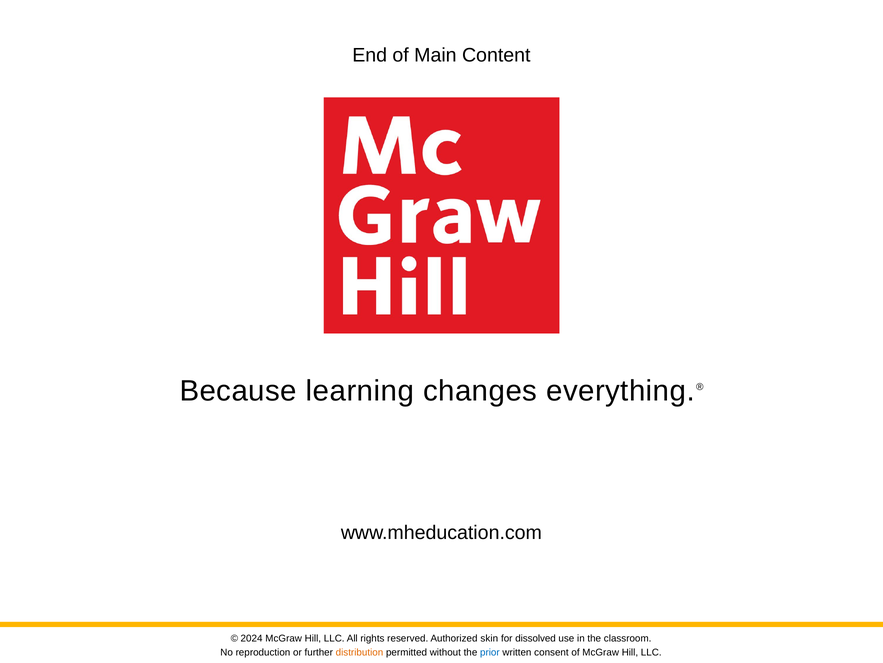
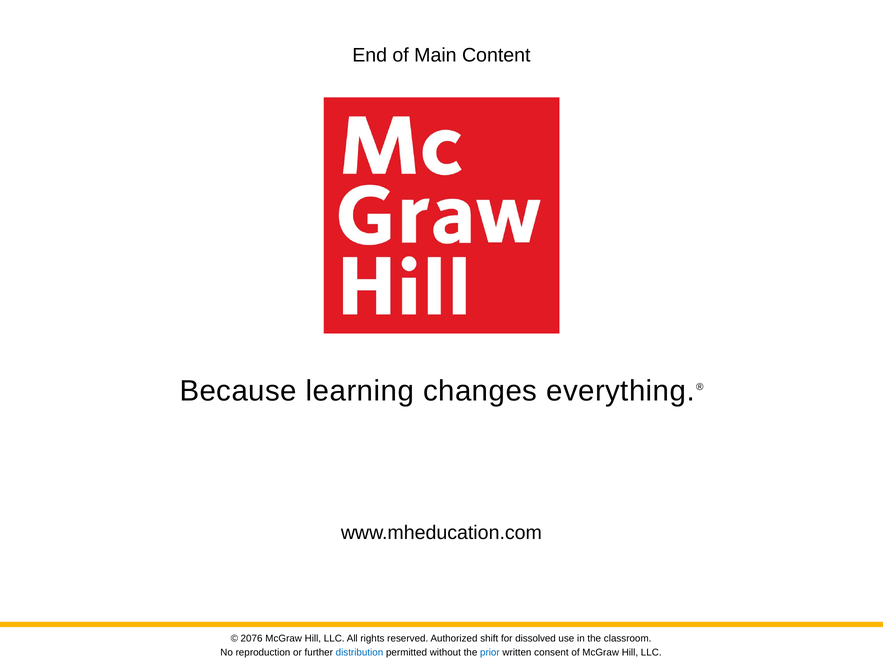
2024: 2024 -> 2076 (252, 638)
skin: skin -> shift (489, 638)
distribution colour: orange -> blue (359, 652)
